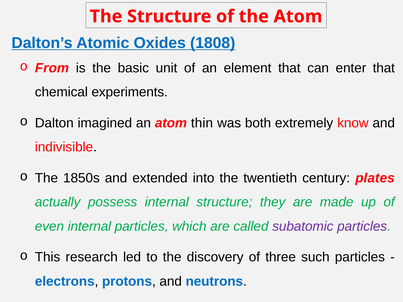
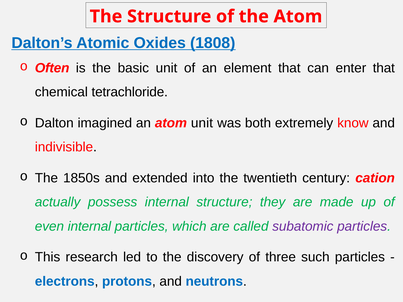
From: From -> Often (52, 68)
experiments: experiments -> tetrachloride (130, 92)
atom thin: thin -> unit (202, 123)
plates: plates -> cation (375, 178)
